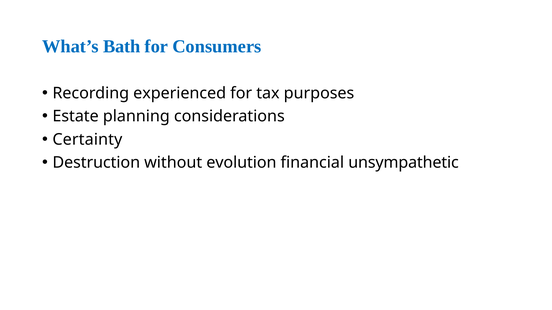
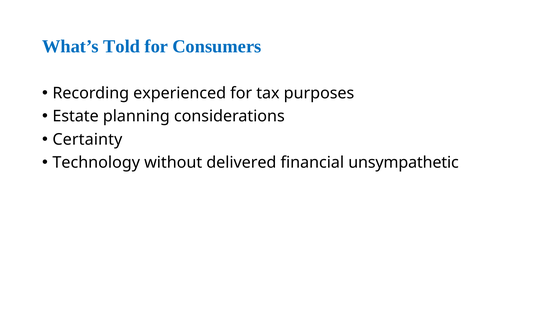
Bath: Bath -> Told (122, 46)
Destruction: Destruction -> Technology (96, 163)
evolution: evolution -> delivered (241, 163)
